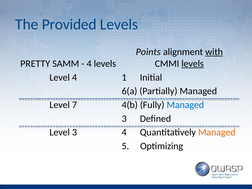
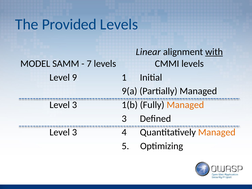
Points: Points -> Linear (148, 52)
PRETTY: PRETTY -> MODEL (35, 64)
4: 4 -> 7 (89, 64)
levels underline: present -> none (193, 64)
Level 4: 4 -> 9 (74, 77)
6(a: 6(a -> 9(a (129, 91)
7: 7 -> 3 (74, 105)
4(b: 4(b -> 1(b (130, 105)
Managed colour: blue -> orange (185, 105)
